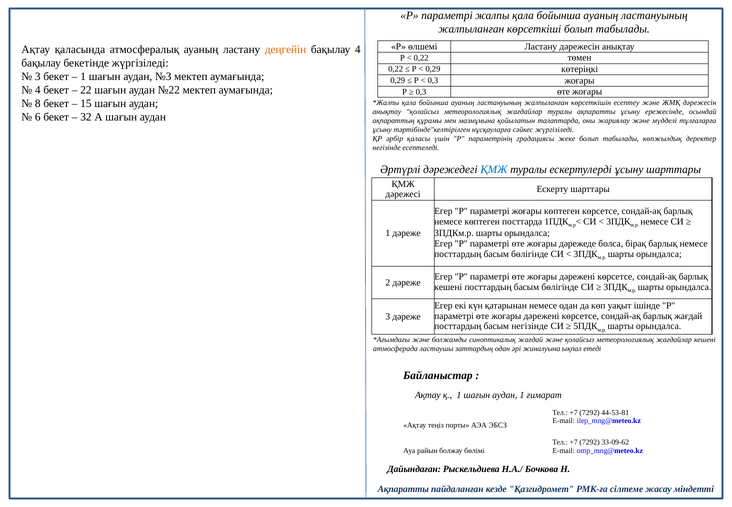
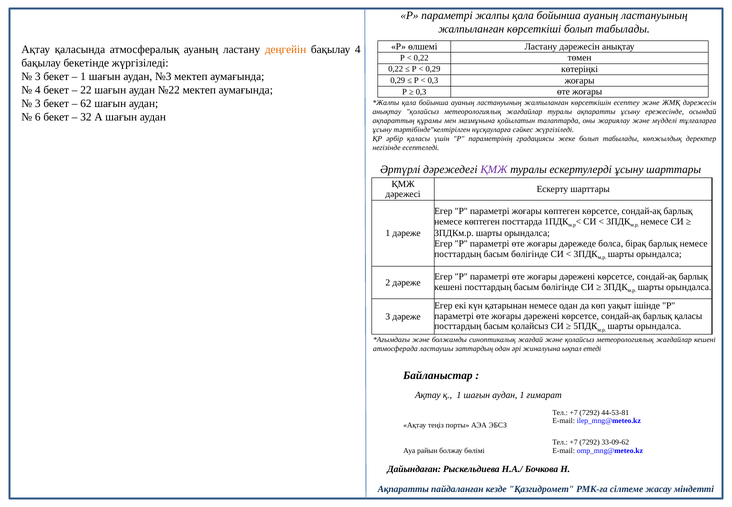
8: 8 -> 3 (38, 104)
15: 15 -> 62 (86, 104)
ҚМЖ colour: blue -> purple (494, 169)
барлық жағдай: жағдай -> қаласы (688, 316)
басым негізінде: негізінде -> қолайсыз (530, 326)
